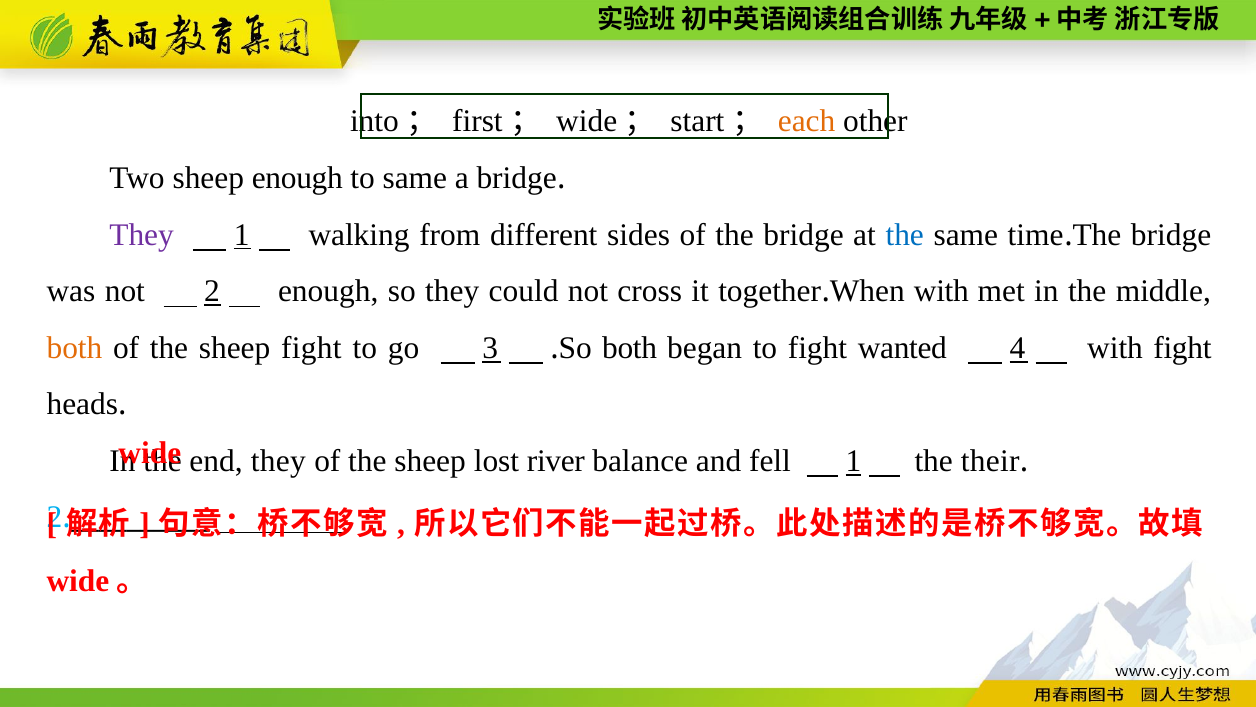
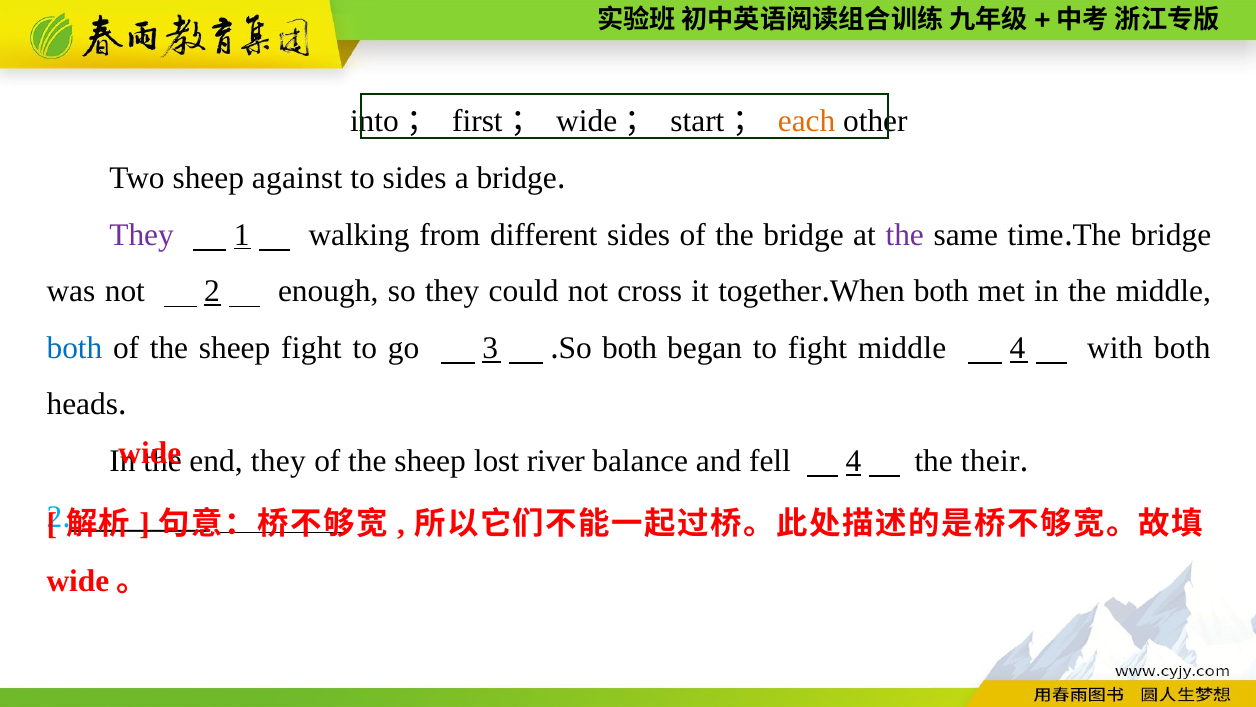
sheep enough: enough -> against (297, 178)
to same: same -> sides (415, 178)
the colour: blue -> purple (905, 235)
with: with -> both (941, 291)
both colour: orange -> blue (74, 348)
fight wanted: wanted -> middle (902, 348)
with fight: fight -> both (1182, 348)
fell 1: 1 -> 4 (853, 461)
